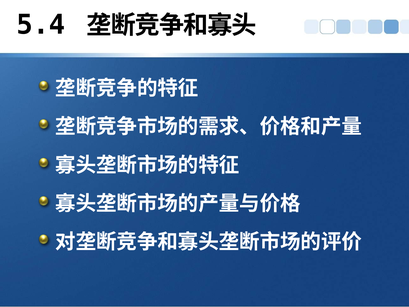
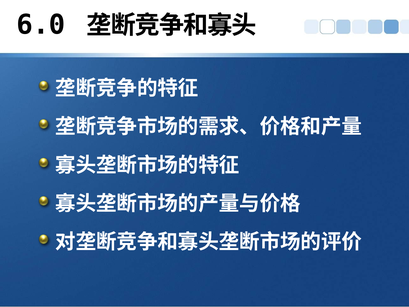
5.4: 5.4 -> 6.0 (41, 25)
